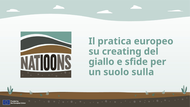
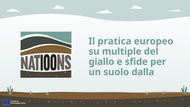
creating: creating -> multiple (122, 51)
sulla: sulla -> dalla (143, 72)
